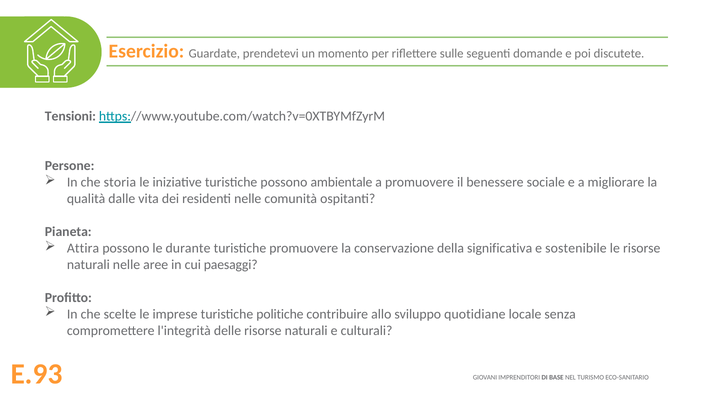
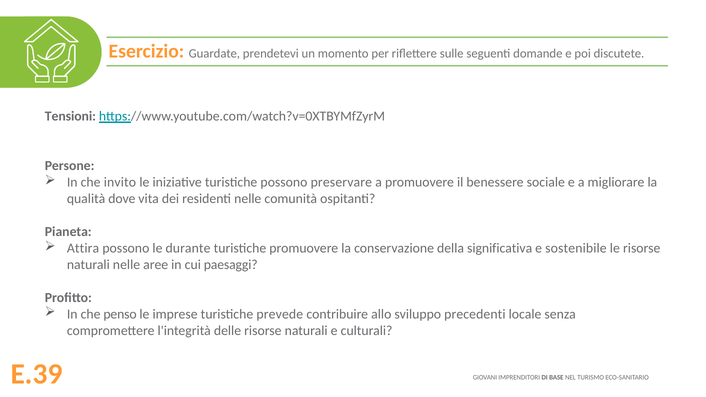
storia: storia -> invito (120, 182)
ambientale: ambientale -> preservare (341, 182)
dalle: dalle -> dove (122, 199)
scelte: scelte -> penso (120, 314)
politiche: politiche -> prevede (280, 314)
quotidiane: quotidiane -> precedenti (475, 314)
E.93: E.93 -> E.39 (37, 374)
